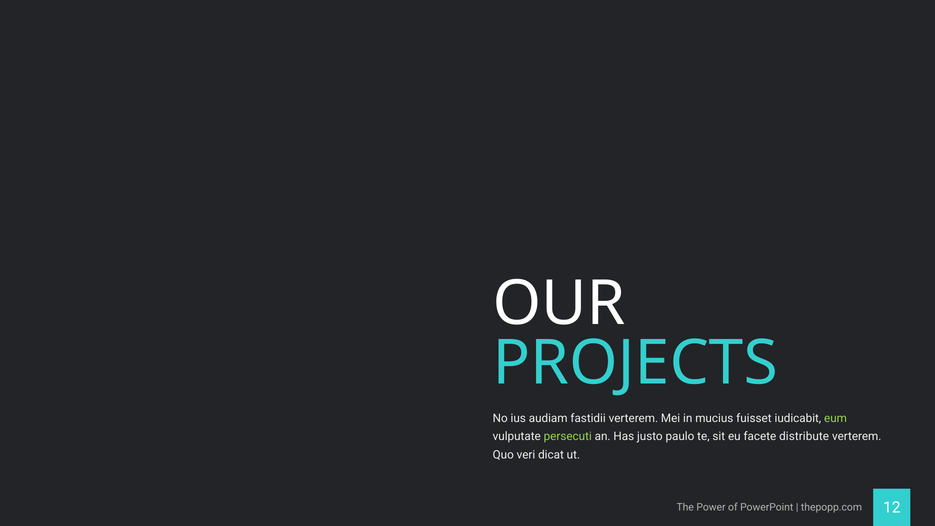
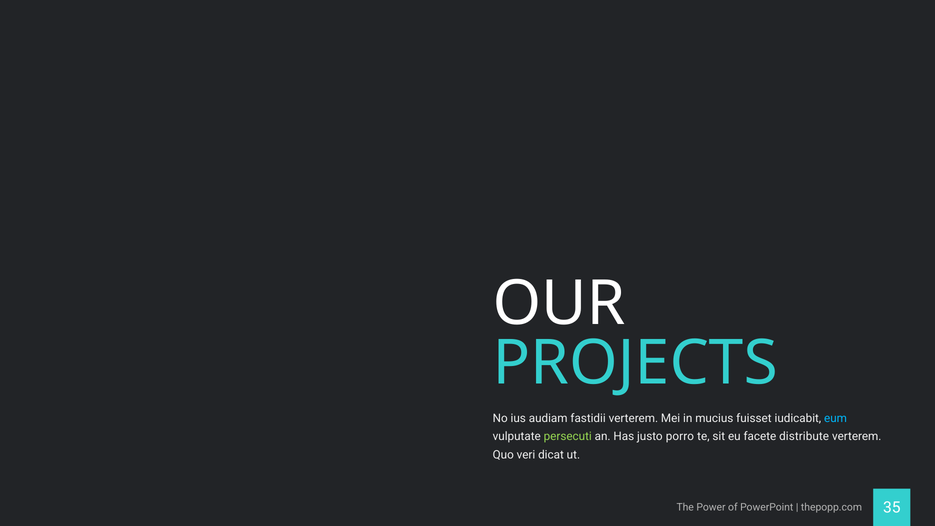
eum colour: light green -> light blue (836, 418)
paulo: paulo -> porro (680, 436)
12: 12 -> 35 (892, 508)
